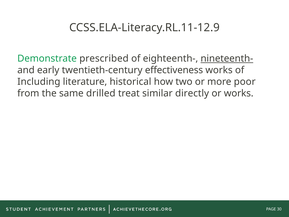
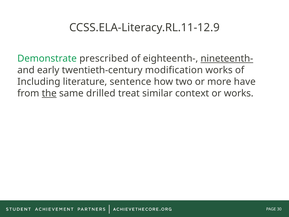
effectiveness: effectiveness -> modification (174, 70)
historical: historical -> sentence (130, 82)
poor: poor -> have (245, 82)
the underline: none -> present (49, 93)
directly: directly -> context (192, 93)
